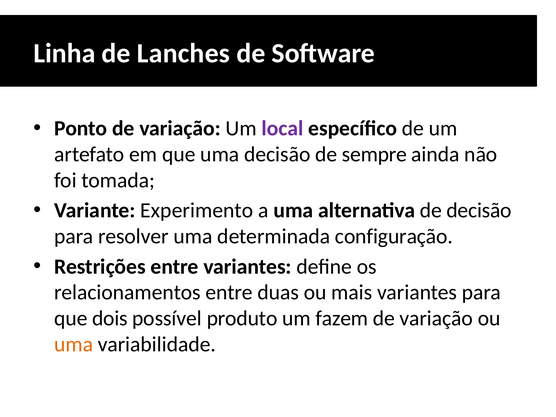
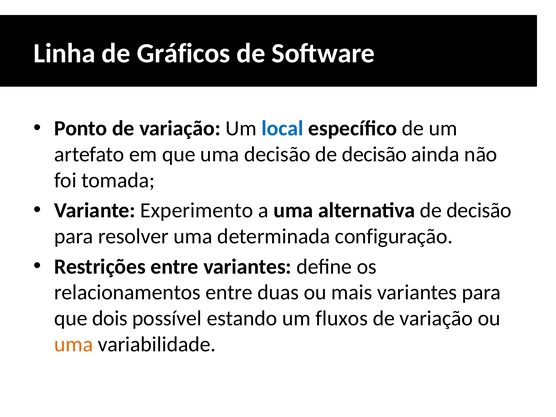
Lanches: Lanches -> Gráficos (184, 53)
local colour: purple -> blue (283, 128)
decisão de sempre: sempre -> decisão (374, 154)
produto: produto -> estando (242, 318)
fazem: fazem -> fluxos (342, 318)
